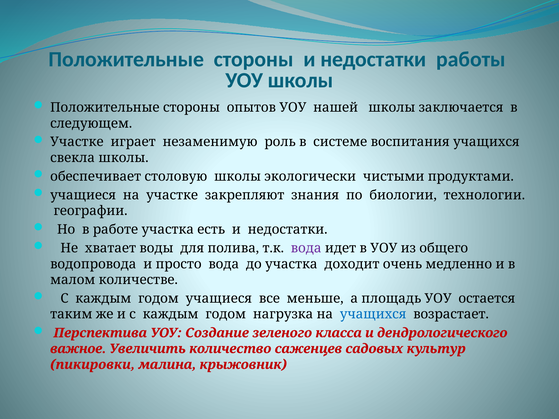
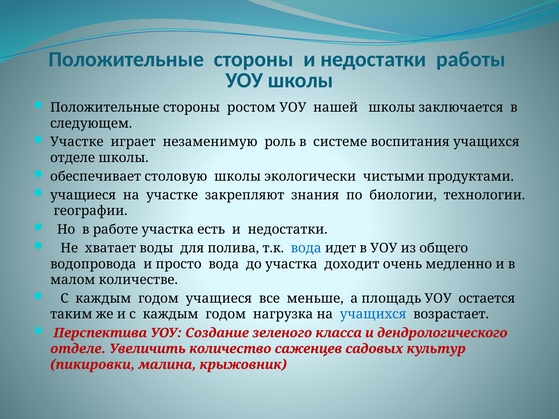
опытов: опытов -> ростом (251, 108)
свекла: свекла -> отделе (73, 158)
вода colour: purple -> blue (306, 248)
важное: важное -> отделе (78, 349)
